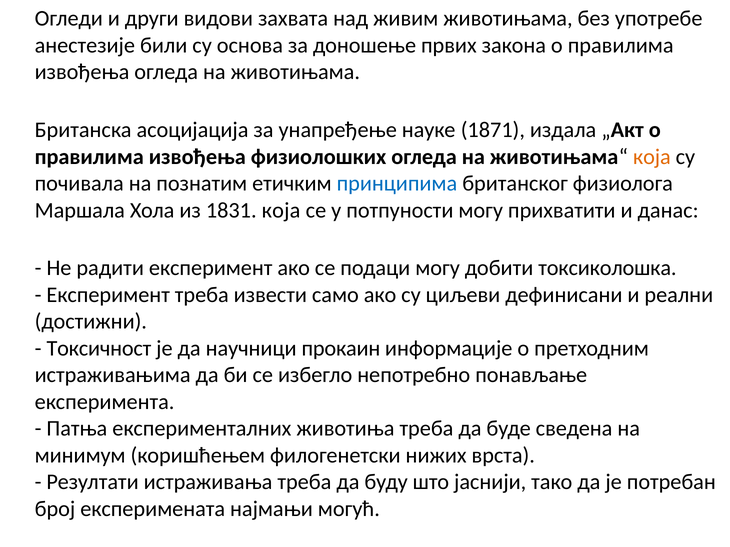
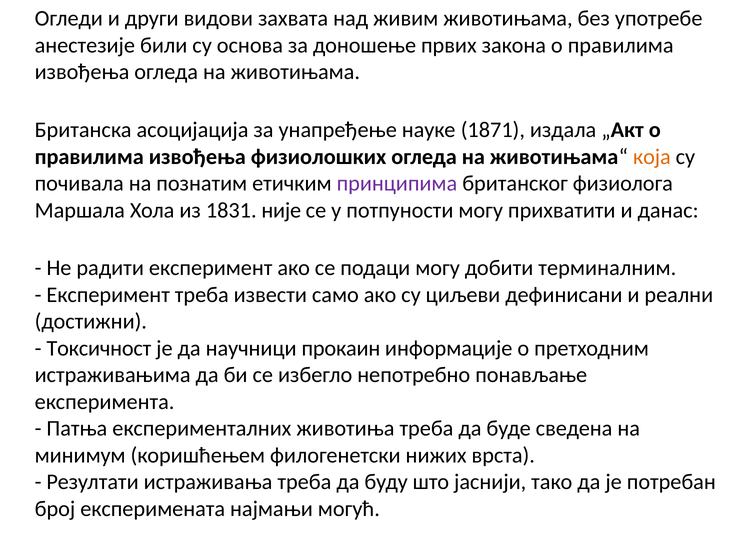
принципима colour: blue -> purple (397, 184)
1831 која: која -> није (281, 210)
токсиколошка: токсиколошка -> терминалним (607, 268)
